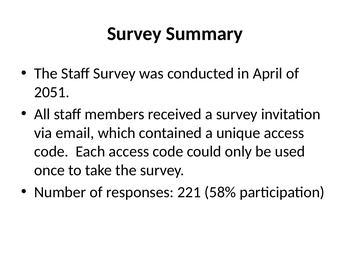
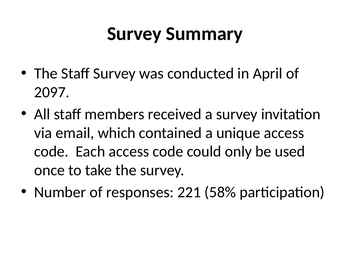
2051: 2051 -> 2097 (52, 92)
